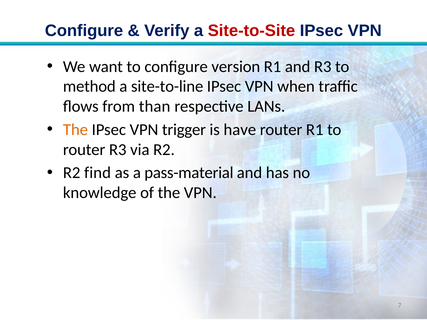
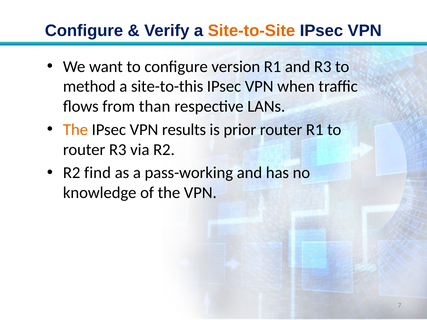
Site-to-Site colour: red -> orange (251, 31)
site-to-line: site-to-line -> site-to-this (167, 87)
trigger: trigger -> results (184, 130)
have: have -> prior (240, 130)
pass-material: pass-material -> pass-working (189, 173)
